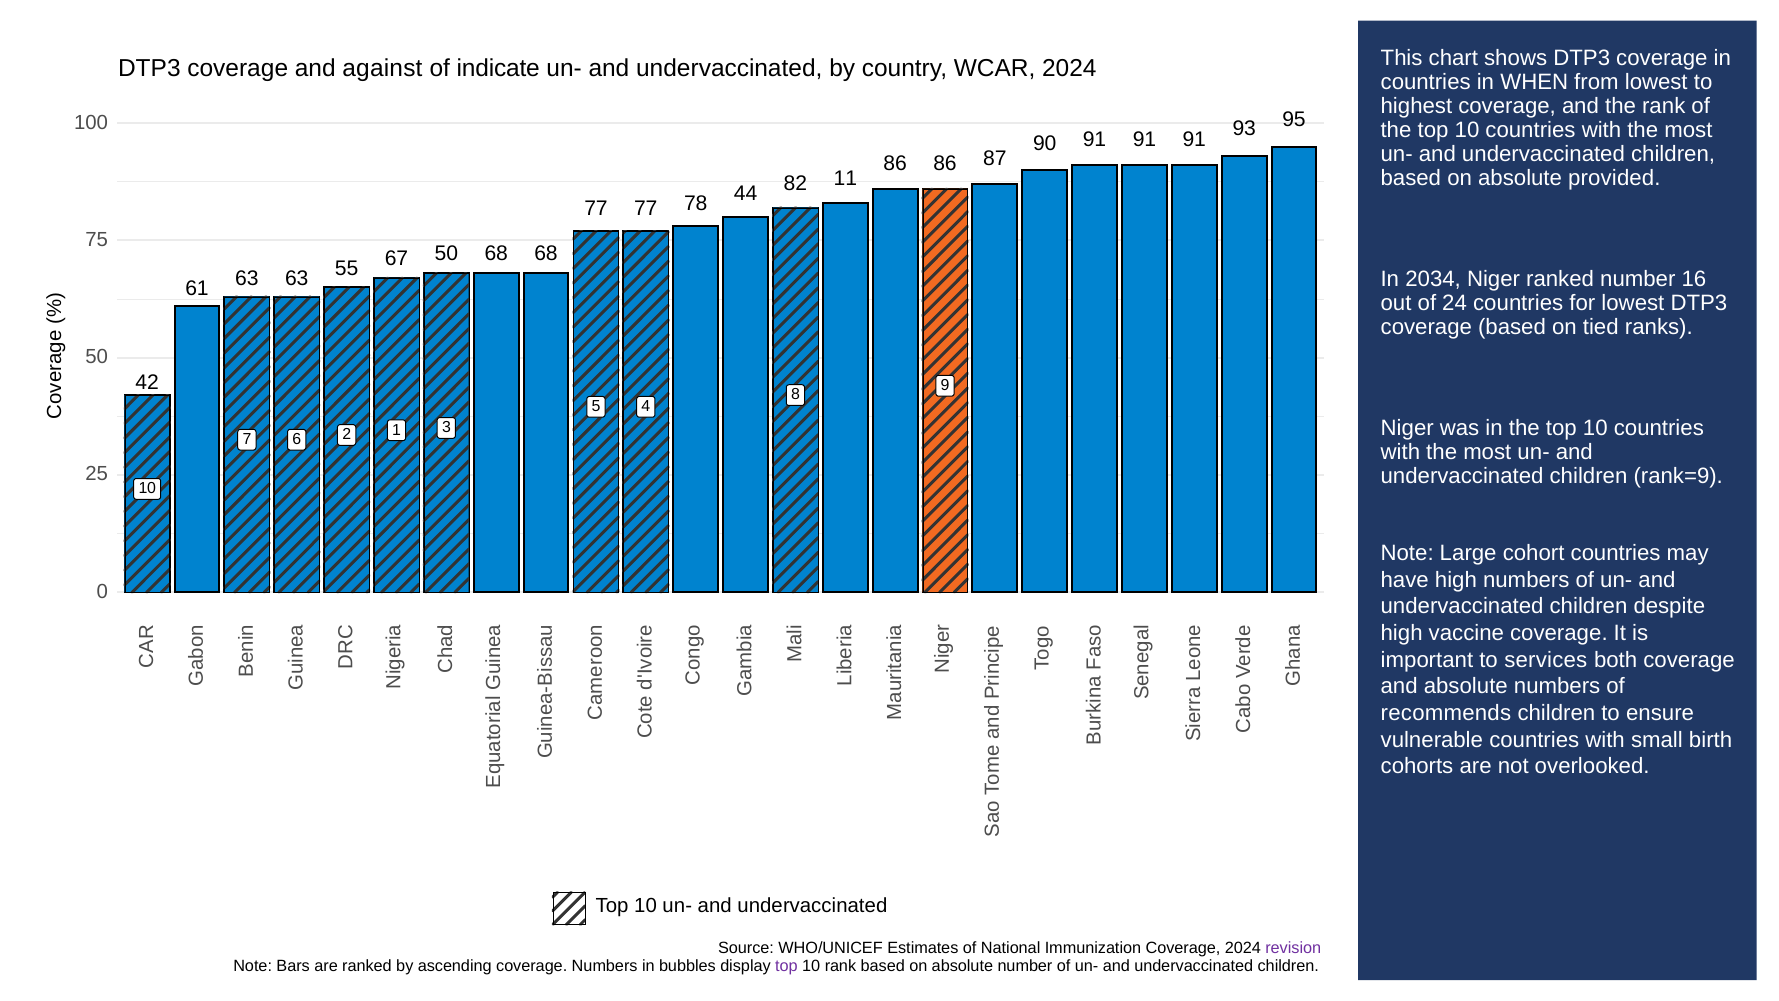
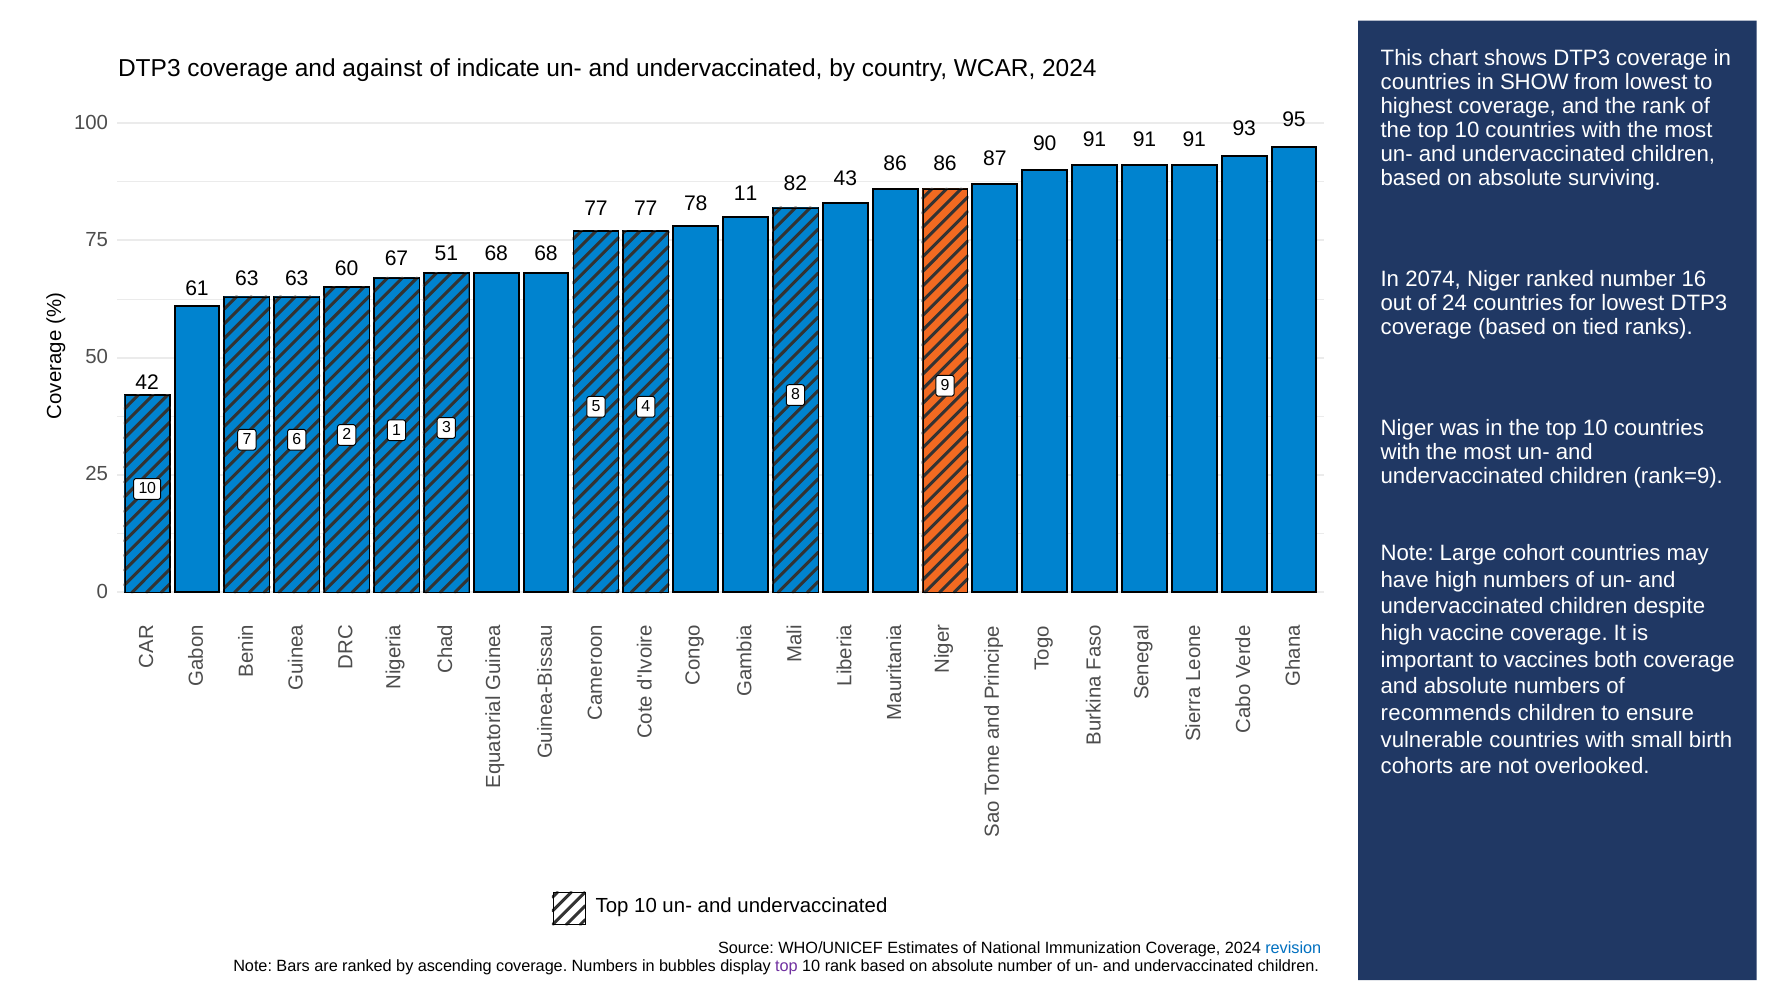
WHEN: WHEN -> SHOW (1534, 82)
provided: provided -> surviving (1615, 179)
44: 44 -> 11 (746, 194)
11: 11 -> 43 (845, 179)
55: 55 -> 60 (347, 268)
67 50: 50 -> 51 (446, 253)
2034: 2034 -> 2074 (1433, 279)
services: services -> vaccines (1546, 660)
revision colour: purple -> blue (1293, 948)
